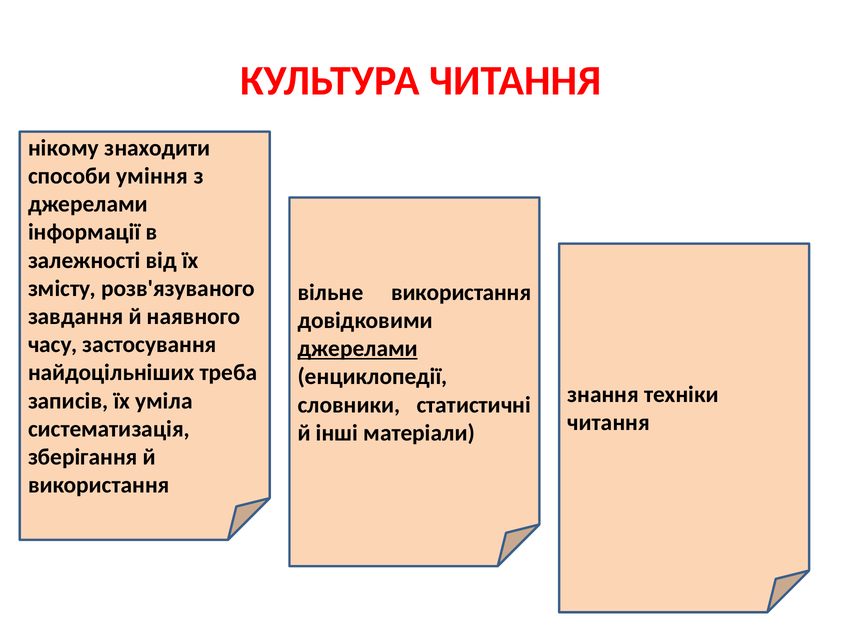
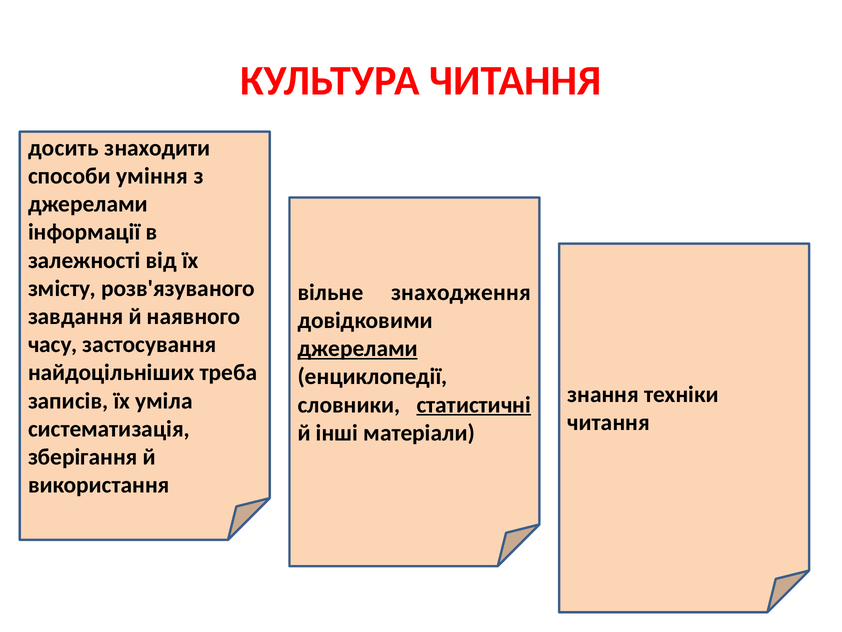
нікому: нікому -> досить (63, 148)
вільне використання: використання -> знаходження (461, 292)
статистичні underline: none -> present (474, 404)
